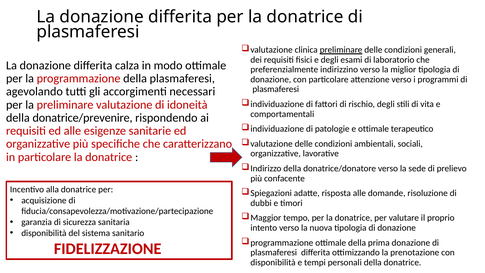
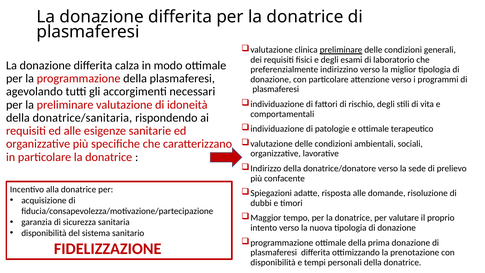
donatrice/prevenire: donatrice/prevenire -> donatrice/sanitaria (82, 118)
